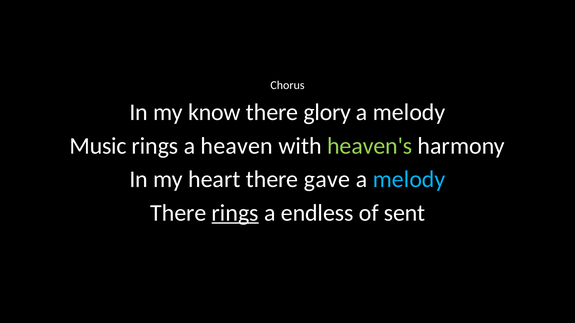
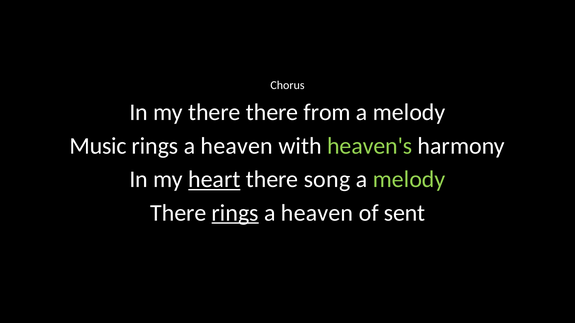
my know: know -> there (214, 112)
glory: glory -> from (327, 112)
heart underline: none -> present (214, 180)
gave: gave -> song (327, 180)
melody colour: light blue -> light green (409, 180)
endless: endless -> heaven (317, 213)
